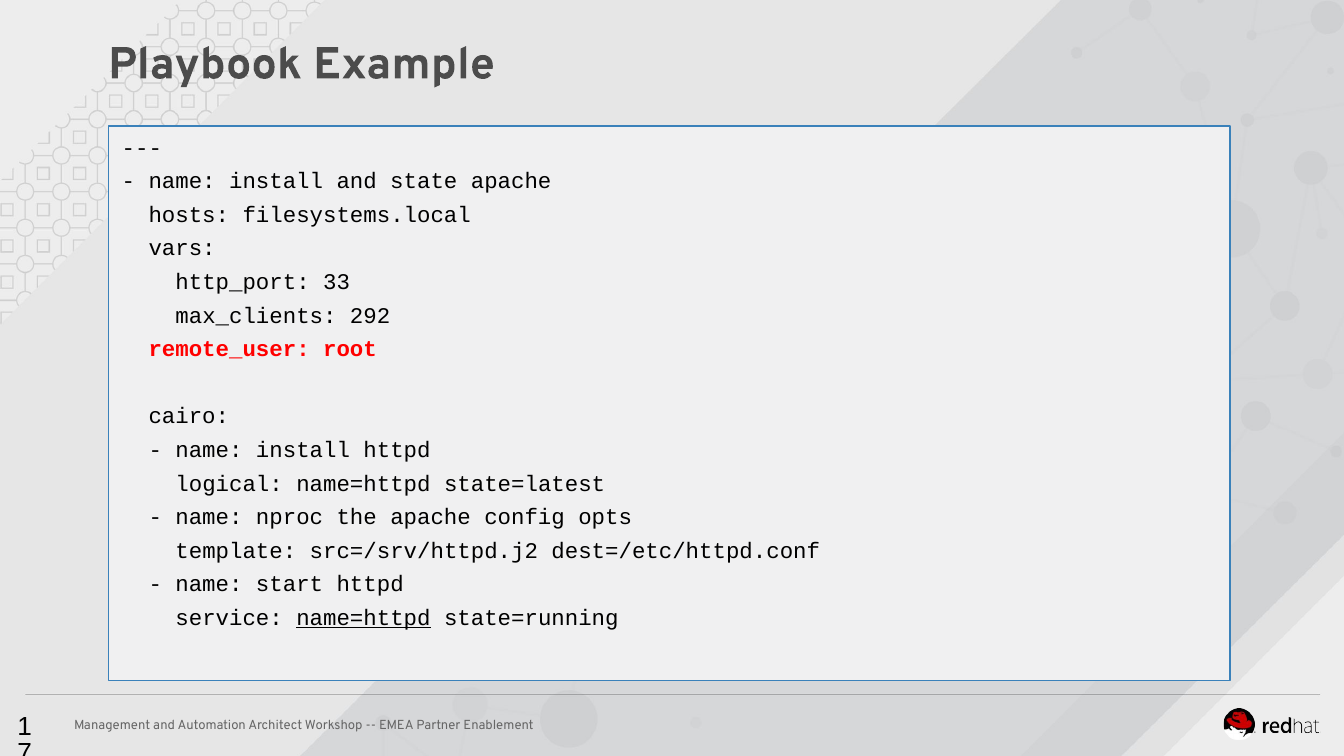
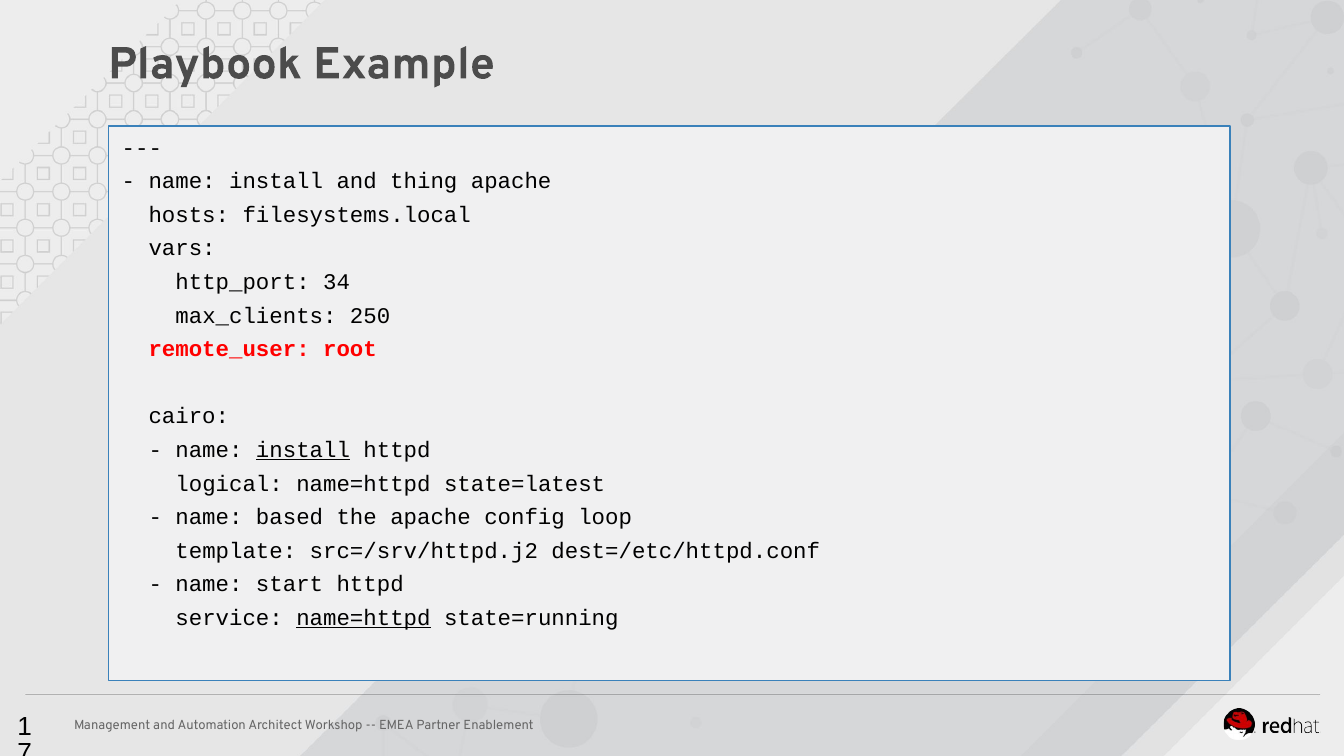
state: state -> thing (424, 181)
33: 33 -> 34 (337, 282)
292: 292 -> 250 (370, 316)
install underline: none -> present (303, 450)
nproc: nproc -> based (290, 517)
opts: opts -> loop (605, 517)
